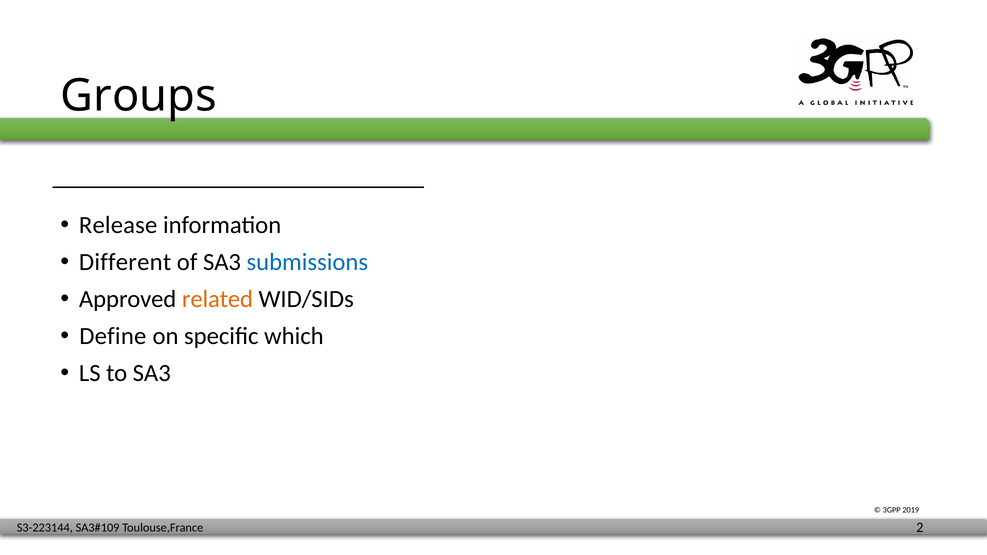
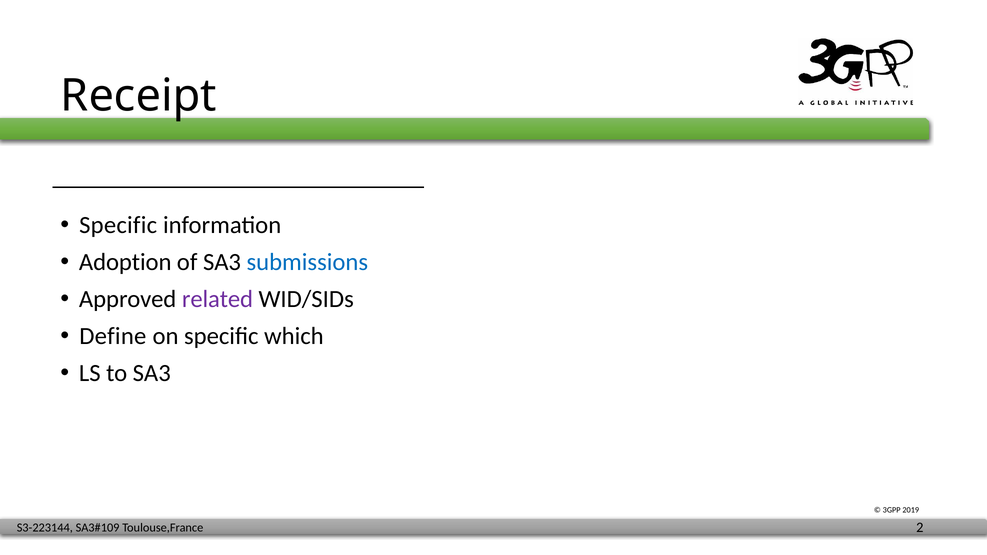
Groups: Groups -> Receipt (139, 96)
Release: Release -> Specific (118, 225)
Different: Different -> Adoption (125, 262)
related colour: orange -> purple (217, 299)
